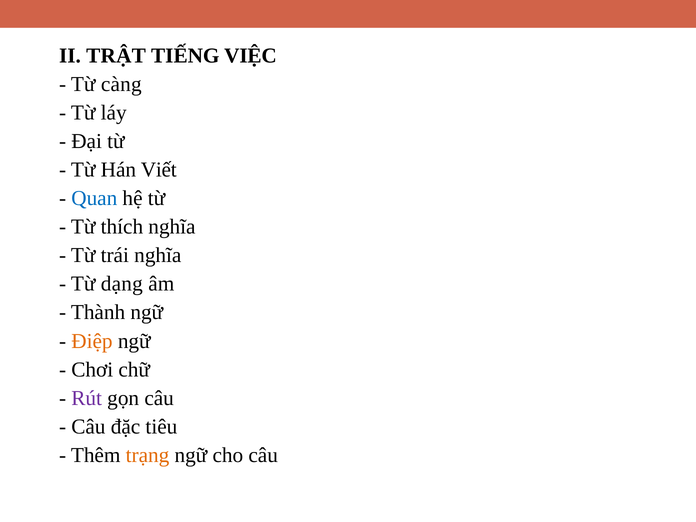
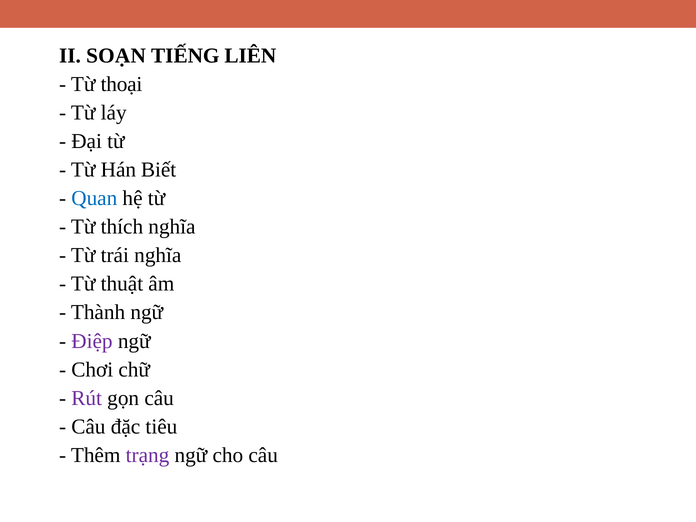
TRẬT: TRẬT -> SOẠN (116, 55)
VIỆC: VIỆC -> LIÊN (250, 55)
càng: càng -> thoại (121, 84)
Viết: Viết -> Biết (159, 170)
dạng: dạng -> thuật (122, 284)
Điệp colour: orange -> purple (92, 341)
trạng colour: orange -> purple (148, 455)
